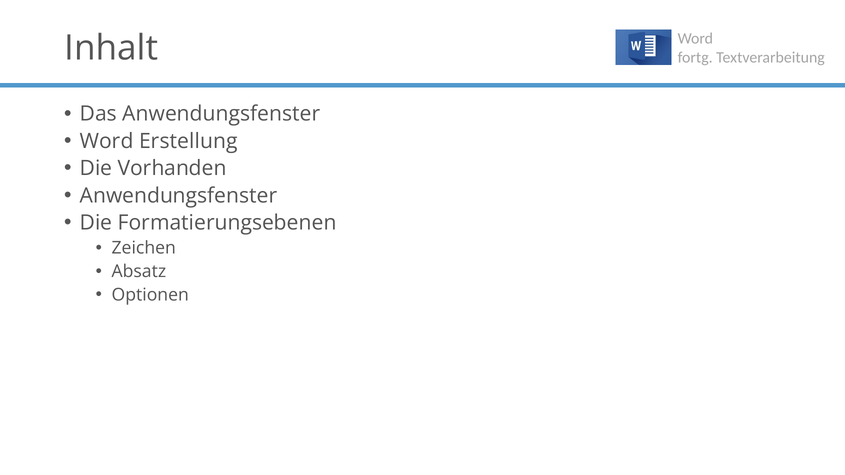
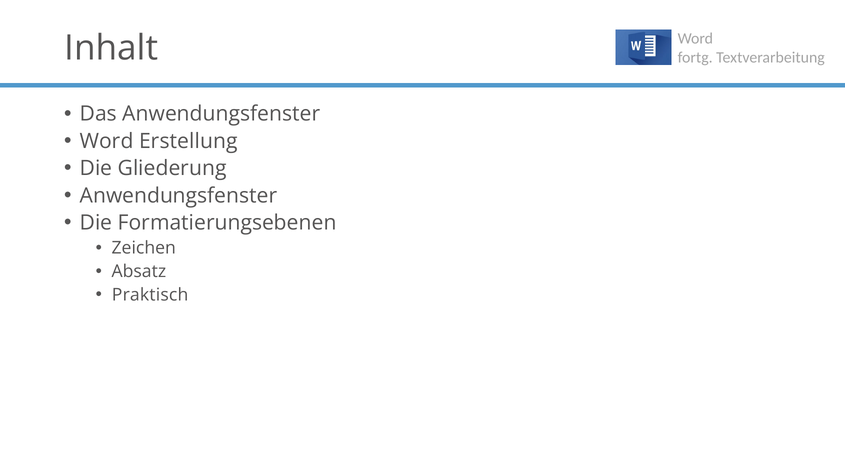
Vorhanden: Vorhanden -> Gliederung (172, 168)
Optionen: Optionen -> Praktisch (150, 295)
